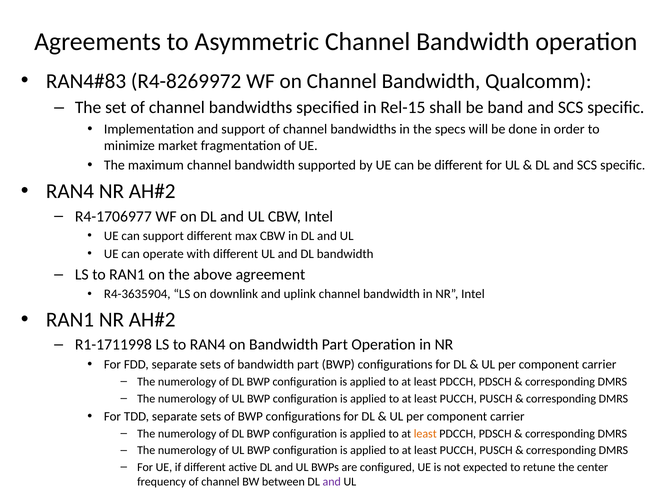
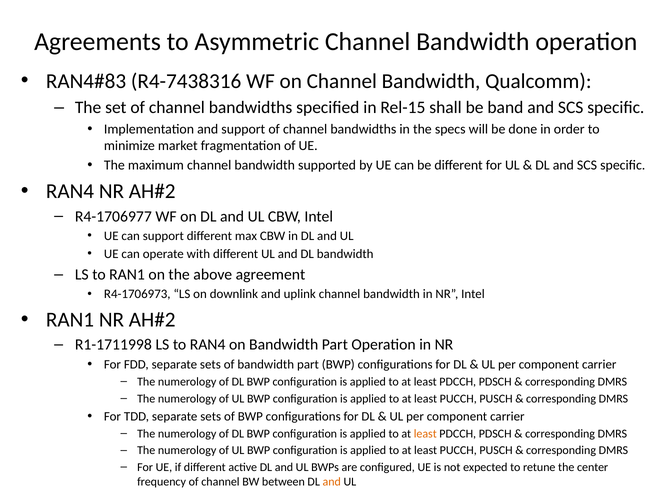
R4-8269972: R4-8269972 -> R4-7438316 (186, 81)
R4-3635904: R4-3635904 -> R4-1706973 (137, 294)
and colour: purple -> orange (332, 482)
